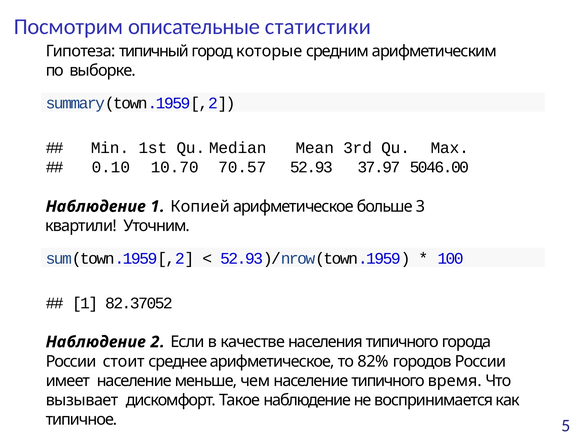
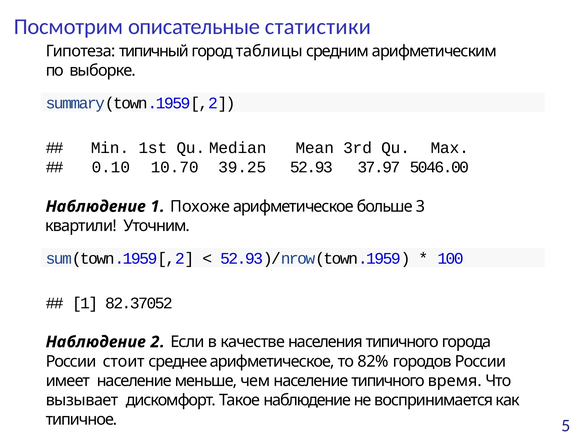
которые: которые -> таблицы (269, 51)
70.57: 70.57 -> 39.25 (242, 167)
Копией: Копией -> Похоже (200, 206)
